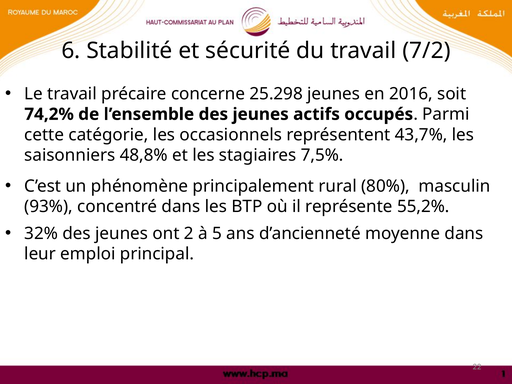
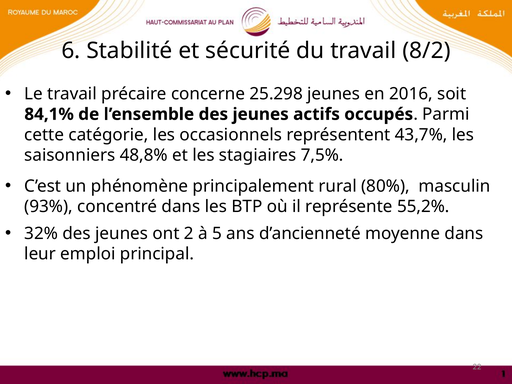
7/2: 7/2 -> 8/2 (427, 51)
74,2%: 74,2% -> 84,1% (49, 114)
